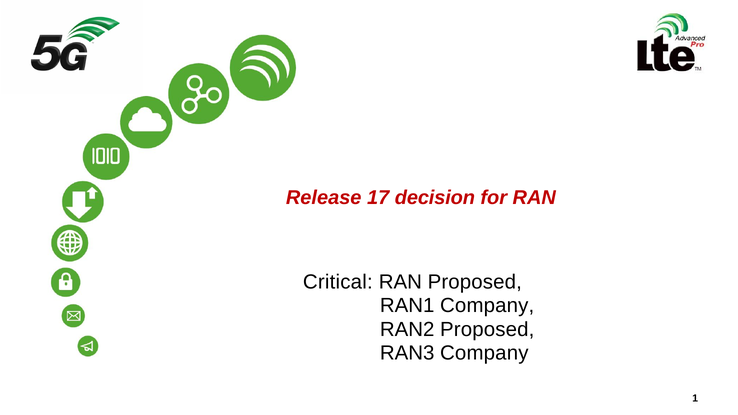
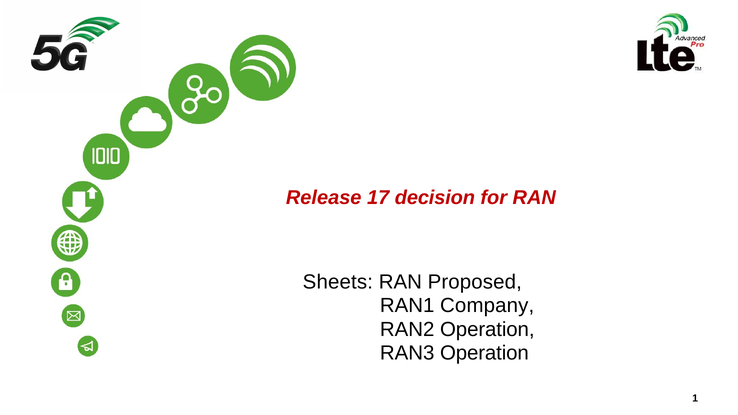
Critical: Critical -> Sheets (338, 282)
RAN2 Proposed: Proposed -> Operation (487, 330)
RAN3 Company: Company -> Operation (484, 353)
